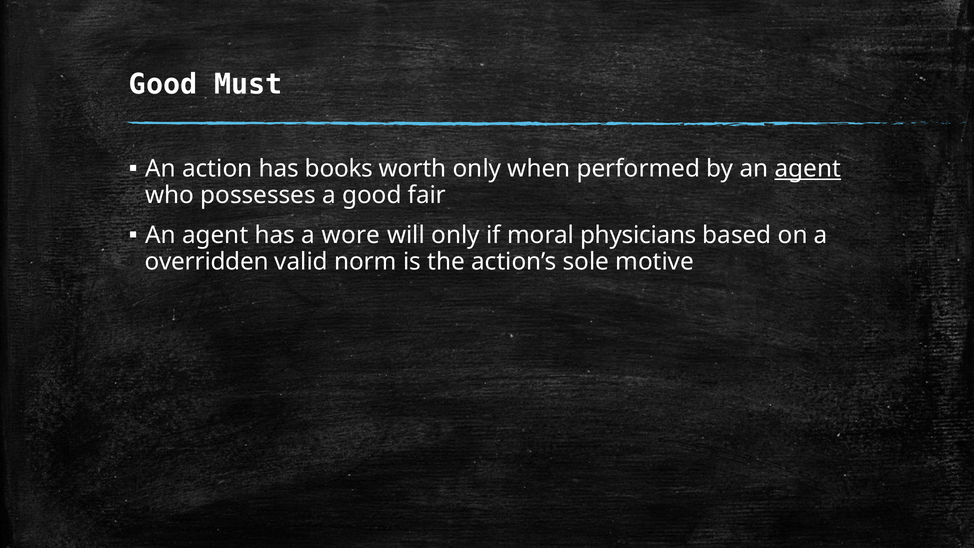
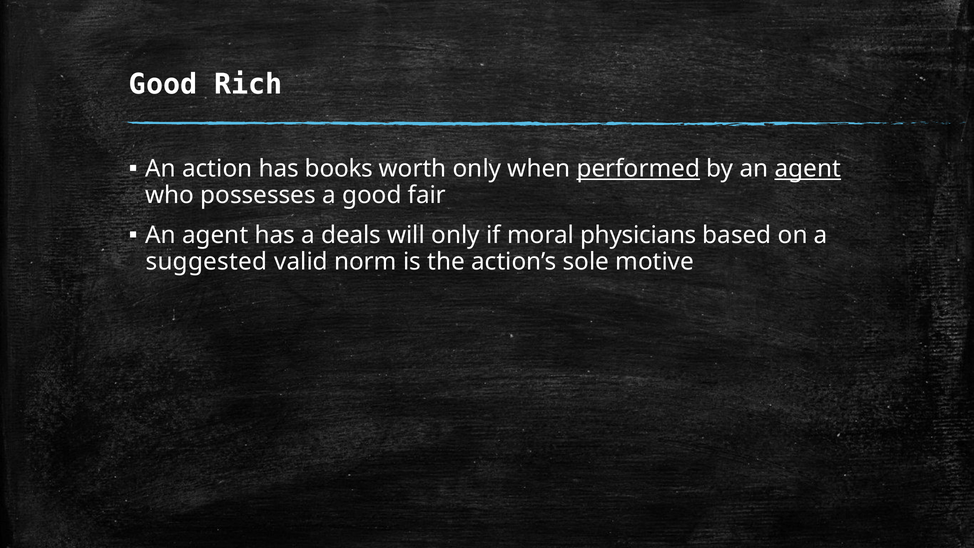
Must: Must -> Rich (248, 84)
performed underline: none -> present (638, 169)
wore: wore -> deals (351, 235)
overridden: overridden -> suggested (206, 261)
